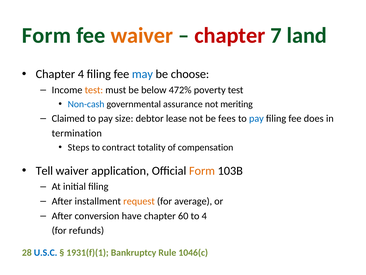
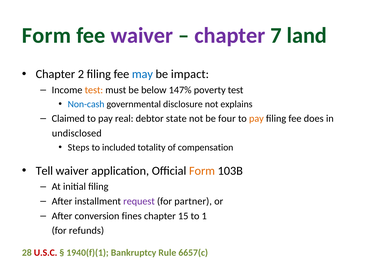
waiver colour: orange -> purple (142, 35)
chapter colour: red -> purple (230, 35)
Chapter 4: 4 -> 2 (81, 74)
choose: choose -> impact (190, 74)
472%: 472% -> 147% (180, 90)
assurance: assurance -> disclosure (183, 104)
meriting: meriting -> explains (236, 104)
size: size -> real (124, 118)
lease: lease -> state (176, 118)
fees: fees -> four (227, 118)
pay colour: blue -> orange (256, 118)
termination: termination -> undisclosed (77, 133)
contract: contract -> included (119, 147)
request colour: orange -> purple (139, 201)
average: average -> partner (193, 201)
have: have -> fines (132, 216)
60: 60 -> 15 (183, 216)
to 4: 4 -> 1 (204, 216)
U.S.C colour: blue -> red (46, 252)
1931(f)(1: 1931(f)(1 -> 1940(f)(1 (88, 252)
1046(c: 1046(c -> 6657(c (193, 252)
